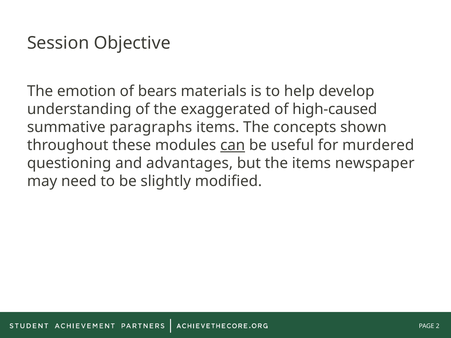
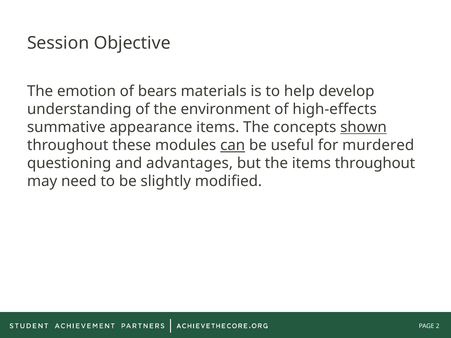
exaggerated: exaggerated -> environment (226, 109)
high-caused: high-caused -> high-effects (335, 109)
paragraphs: paragraphs -> appearance (151, 127)
shown underline: none -> present (363, 127)
items newspaper: newspaper -> throughout (375, 163)
